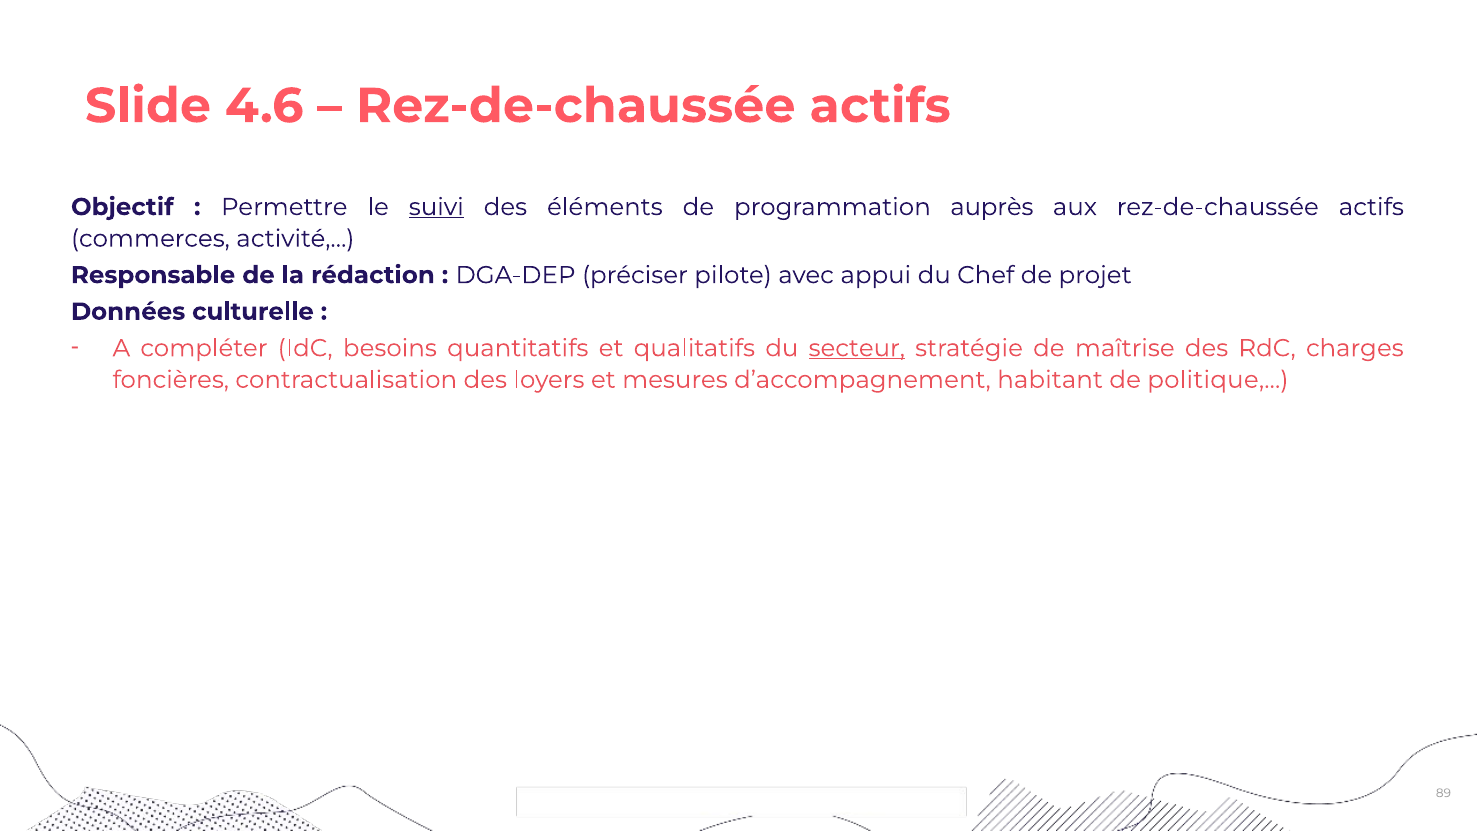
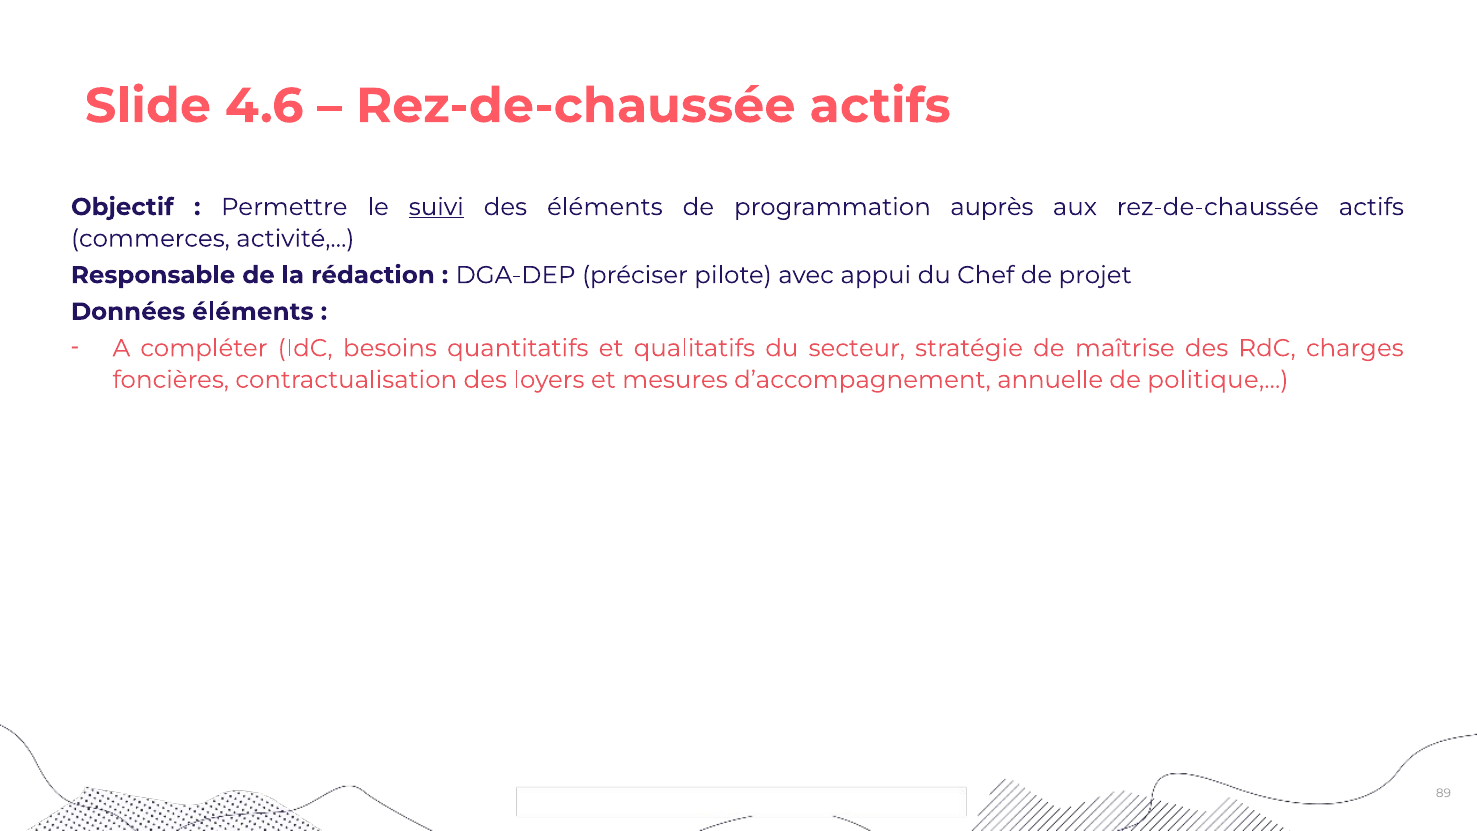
Données culturelle: culturelle -> éléments (253, 312)
secteur underline: present -> none (857, 348)
habitant: habitant -> annuelle (1050, 380)
